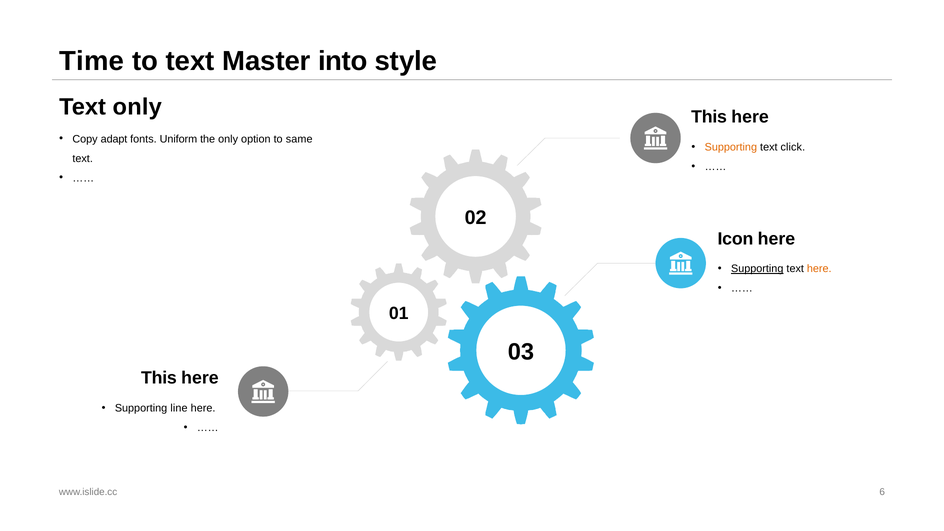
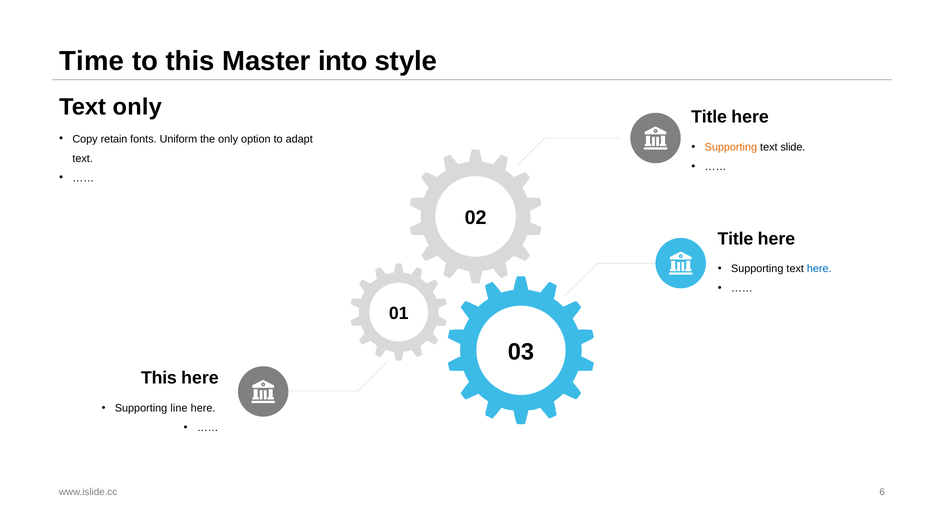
to text: text -> this (190, 61)
This: This -> Title (709, 117)
adapt: adapt -> retain (114, 139)
same: same -> adapt (299, 139)
click: click -> slide (793, 147)
Icon: Icon -> Title (735, 239)
Supporting underline: present -> none (757, 269)
here colour: orange -> blue (819, 269)
